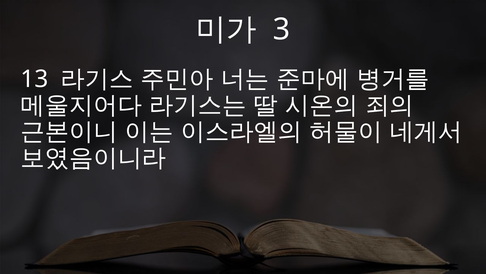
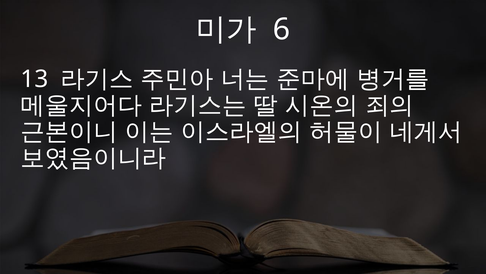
3: 3 -> 6 (282, 29)
